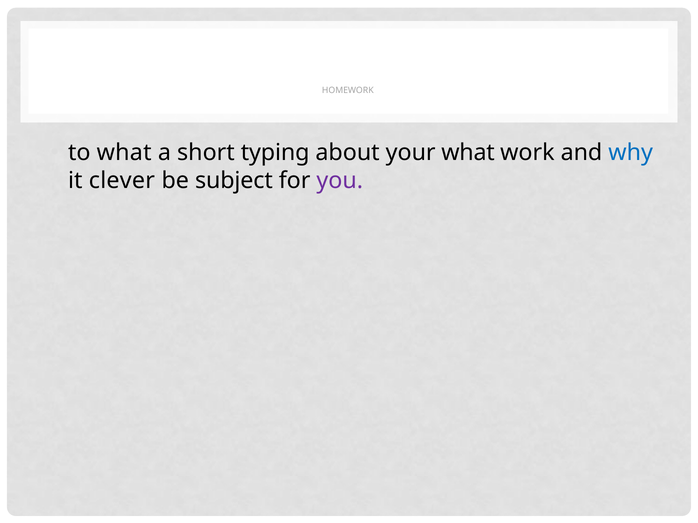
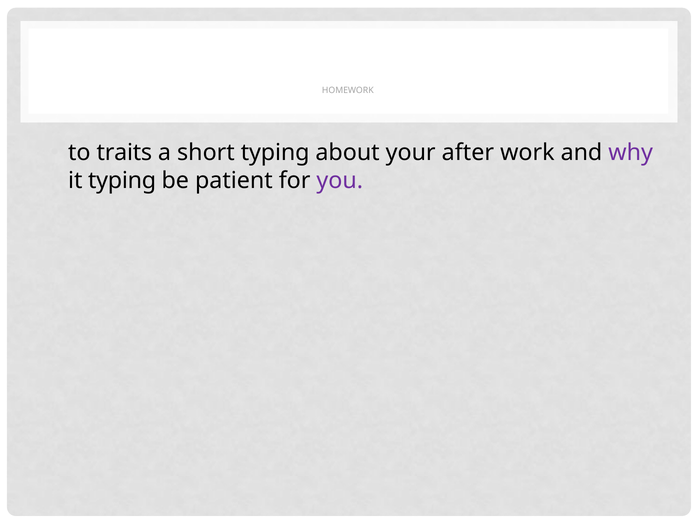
to what: what -> traits (124, 153)
your what: what -> after (468, 153)
why colour: blue -> purple (631, 153)
it clever: clever -> typing (122, 181)
subject: subject -> patient (234, 181)
